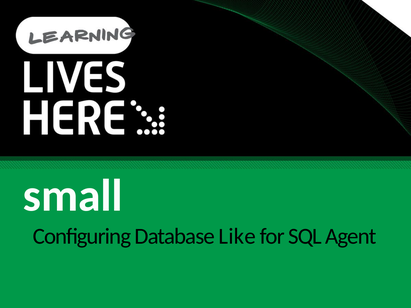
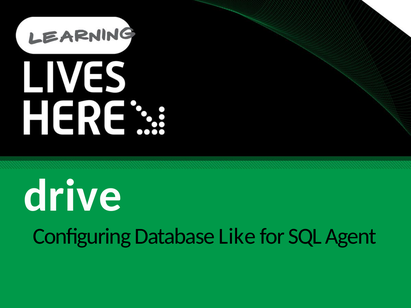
small: small -> drive (73, 196)
